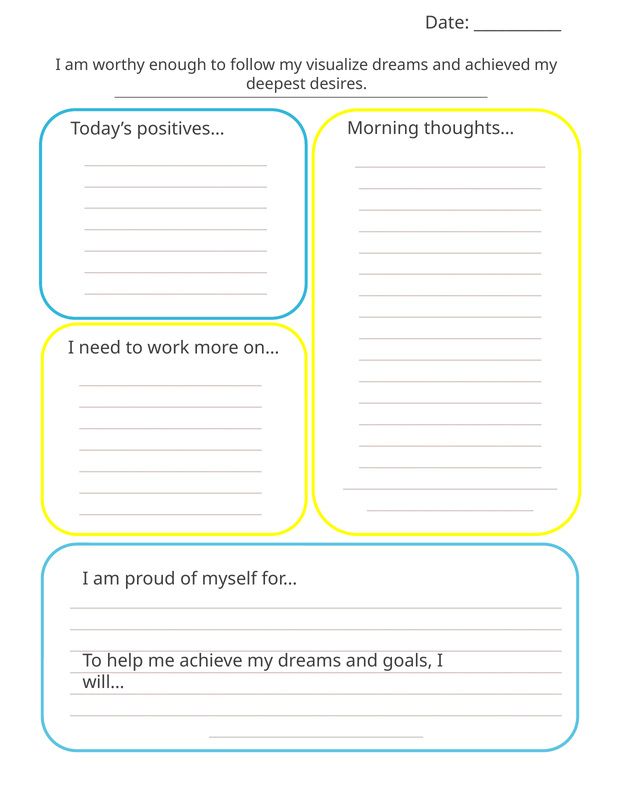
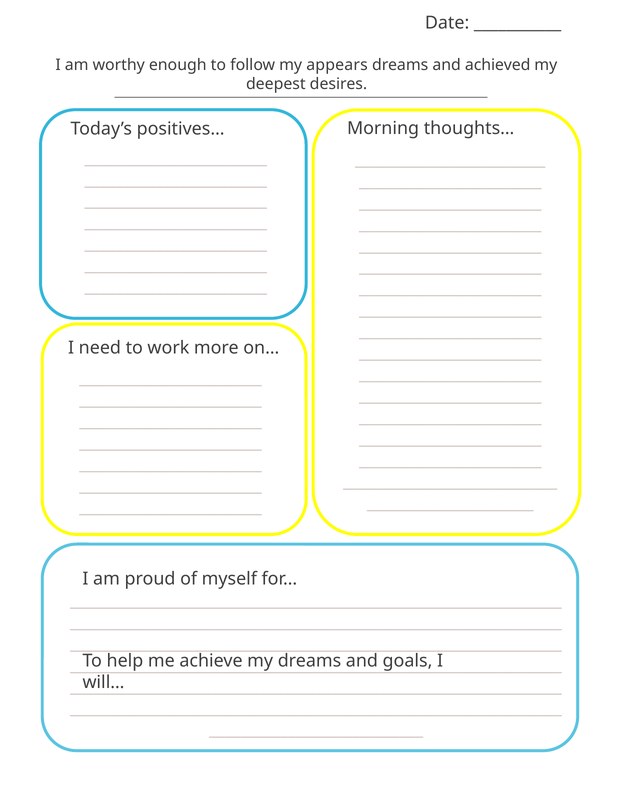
visualize: visualize -> appears (337, 65)
